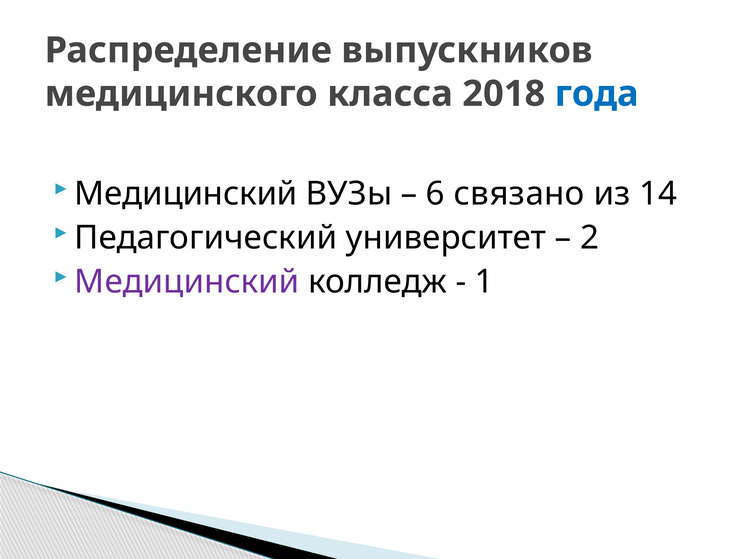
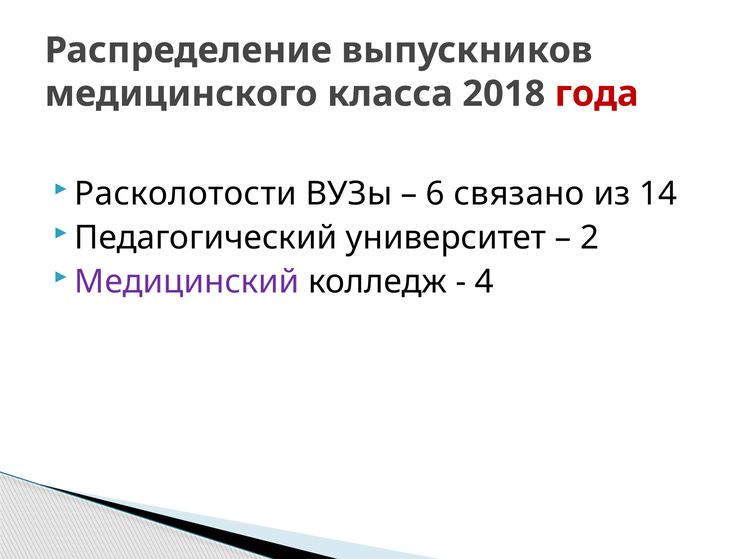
года colour: blue -> red (597, 94)
Медицинский: Медицинский -> Расколотости (186, 194)
1: 1 -> 4 (484, 282)
